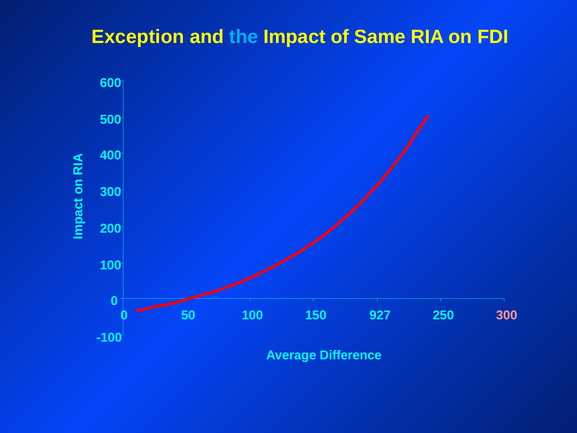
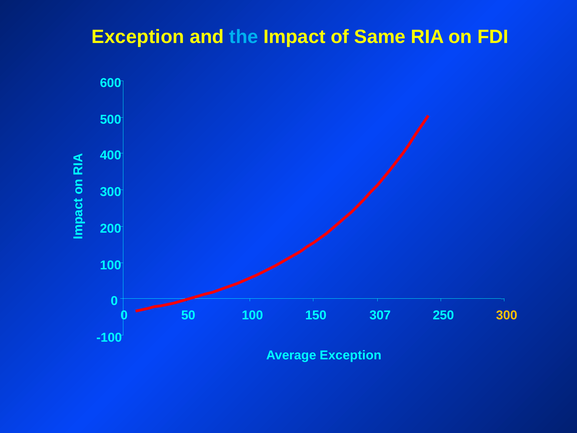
927: 927 -> 307 (380, 315)
300 colour: pink -> yellow (507, 315)
Average Difference: Difference -> Exception (351, 355)
